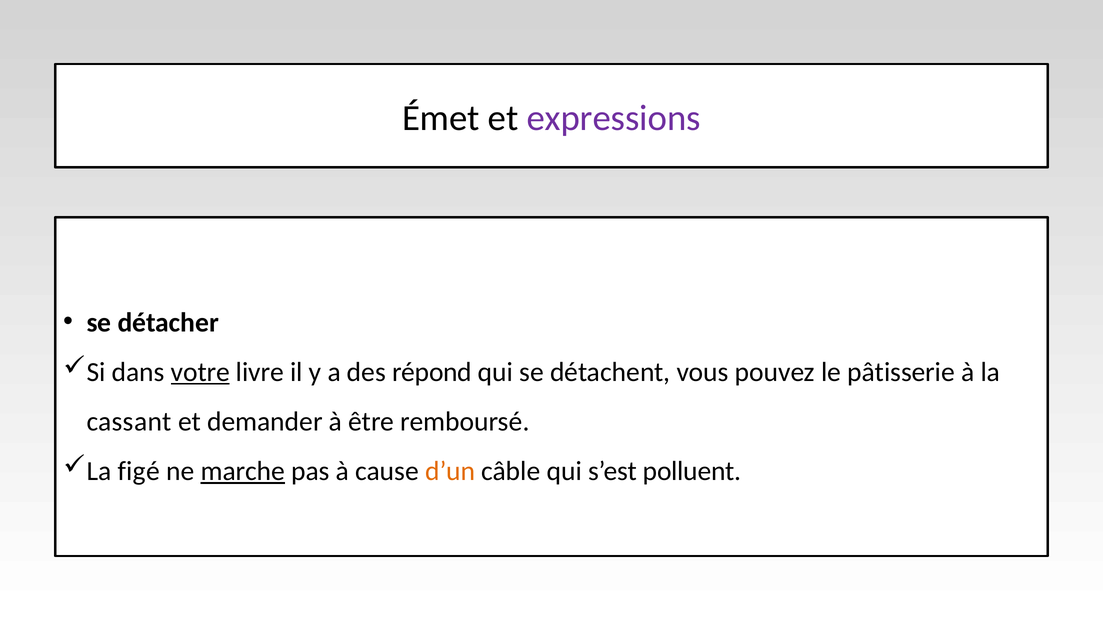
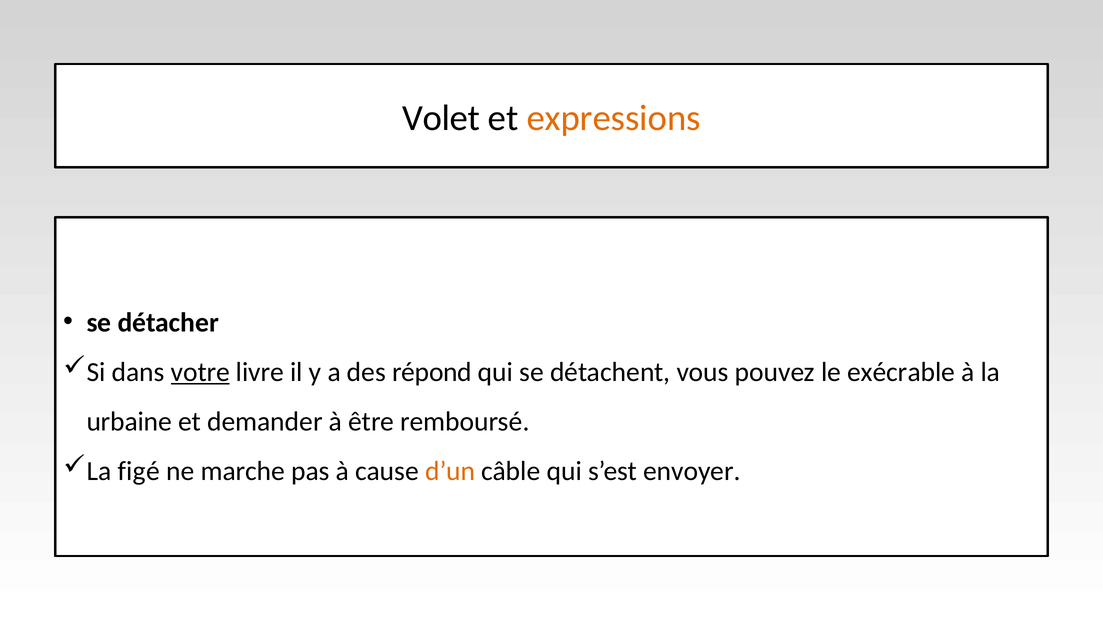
Émet: Émet -> Volet (441, 118)
expressions colour: purple -> orange (614, 118)
pâtisserie: pâtisserie -> exécrable (901, 372)
cassant: cassant -> urbaine (129, 422)
marche underline: present -> none (243, 472)
polluent: polluent -> envoyer (692, 472)
